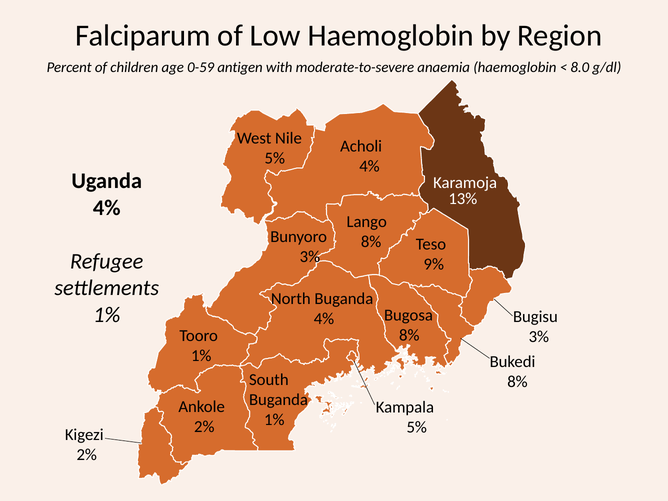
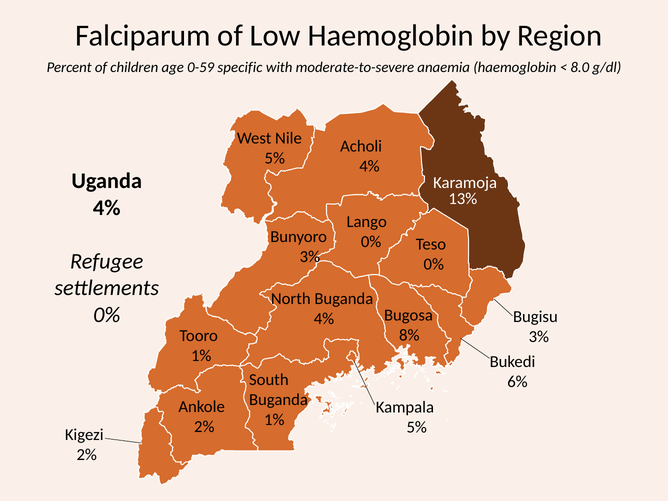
antigen: antigen -> specific (240, 67)
8%: 8% -> 0% (371, 242)
9%: 9% -> 0% (434, 264)
1%: 1% -> 0% (107, 315)
8%: 8% -> 6% (517, 382)
